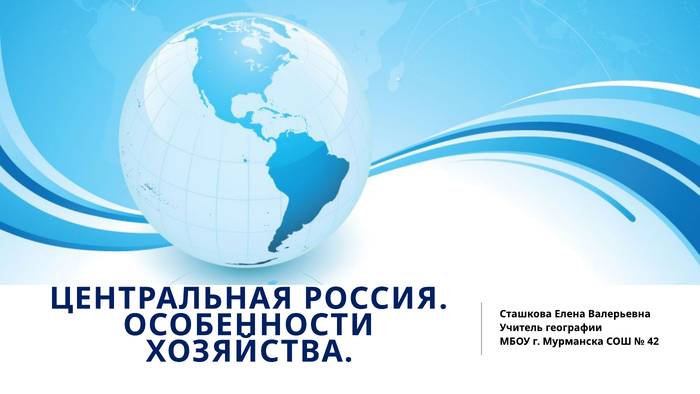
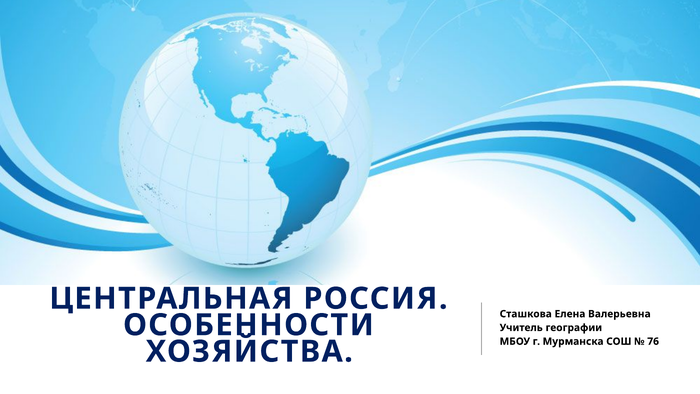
42: 42 -> 76 (653, 341)
